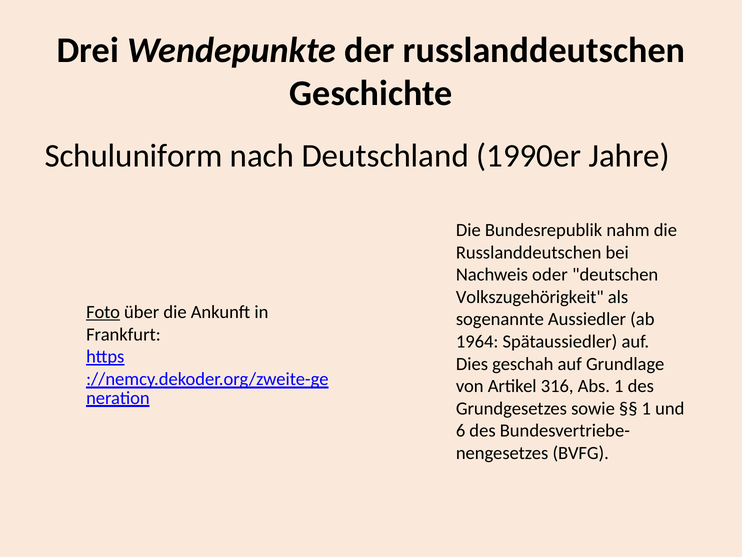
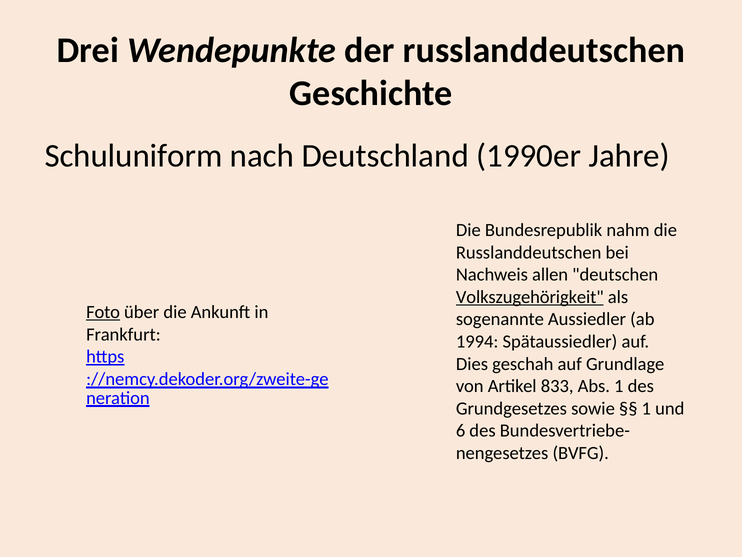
oder: oder -> allen (550, 275)
Volkszugehörigkeit underline: none -> present (530, 297)
1964: 1964 -> 1994 (477, 341)
316: 316 -> 833 (557, 386)
